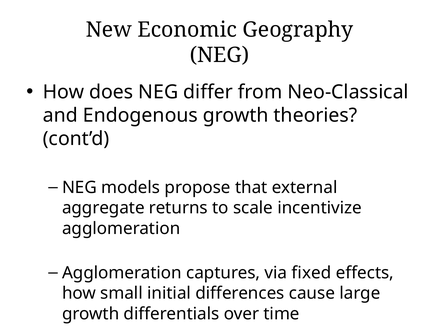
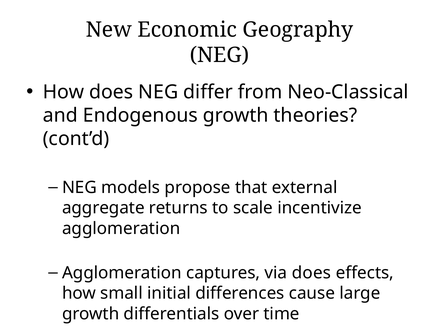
via fixed: fixed -> does (311, 273)
